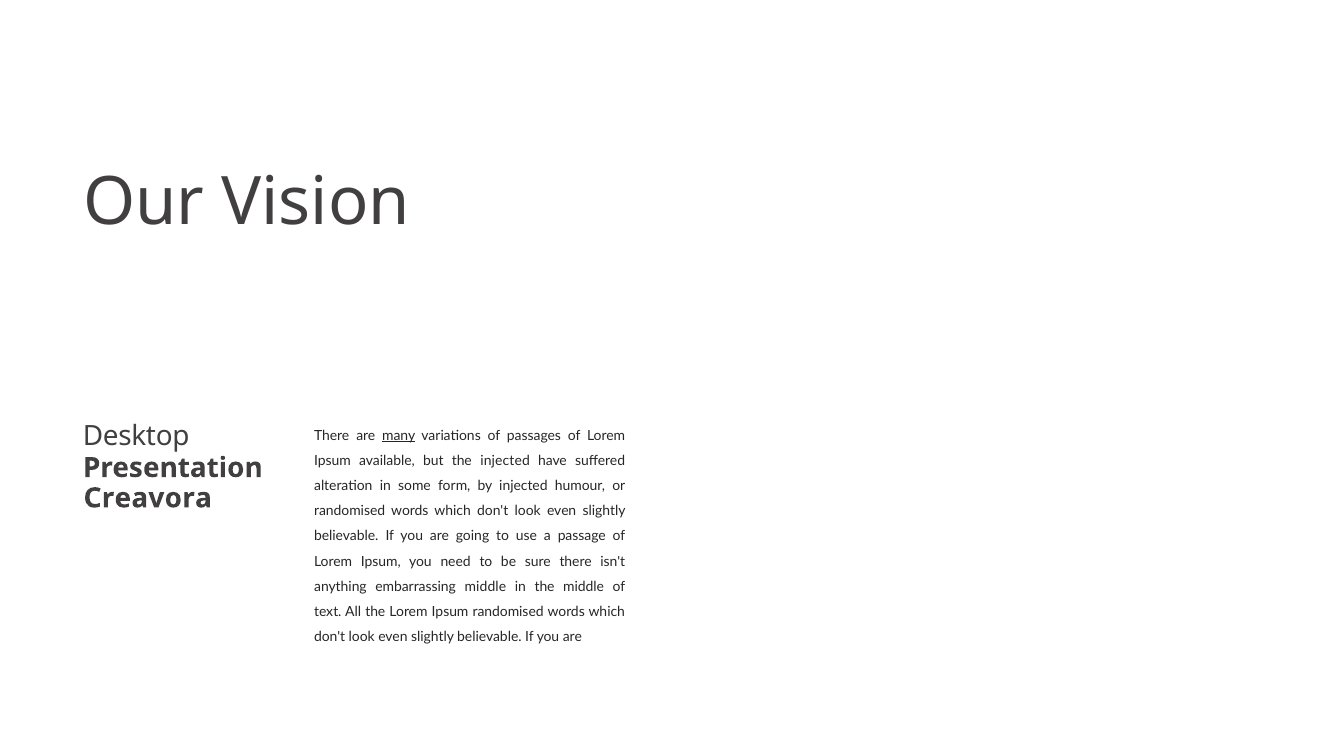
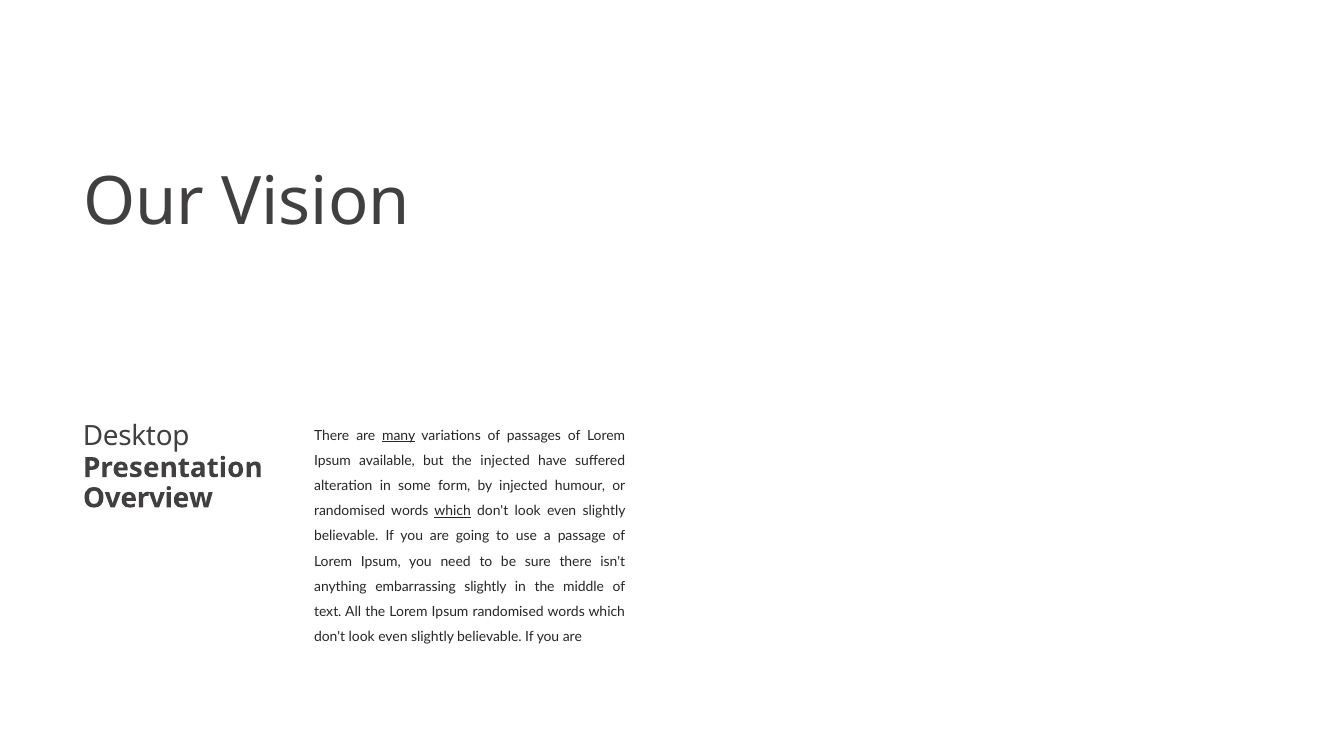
Creavora: Creavora -> Overview (148, 498)
which underline: none -> present (453, 511)
embarrassing middle: middle -> slightly (486, 586)
